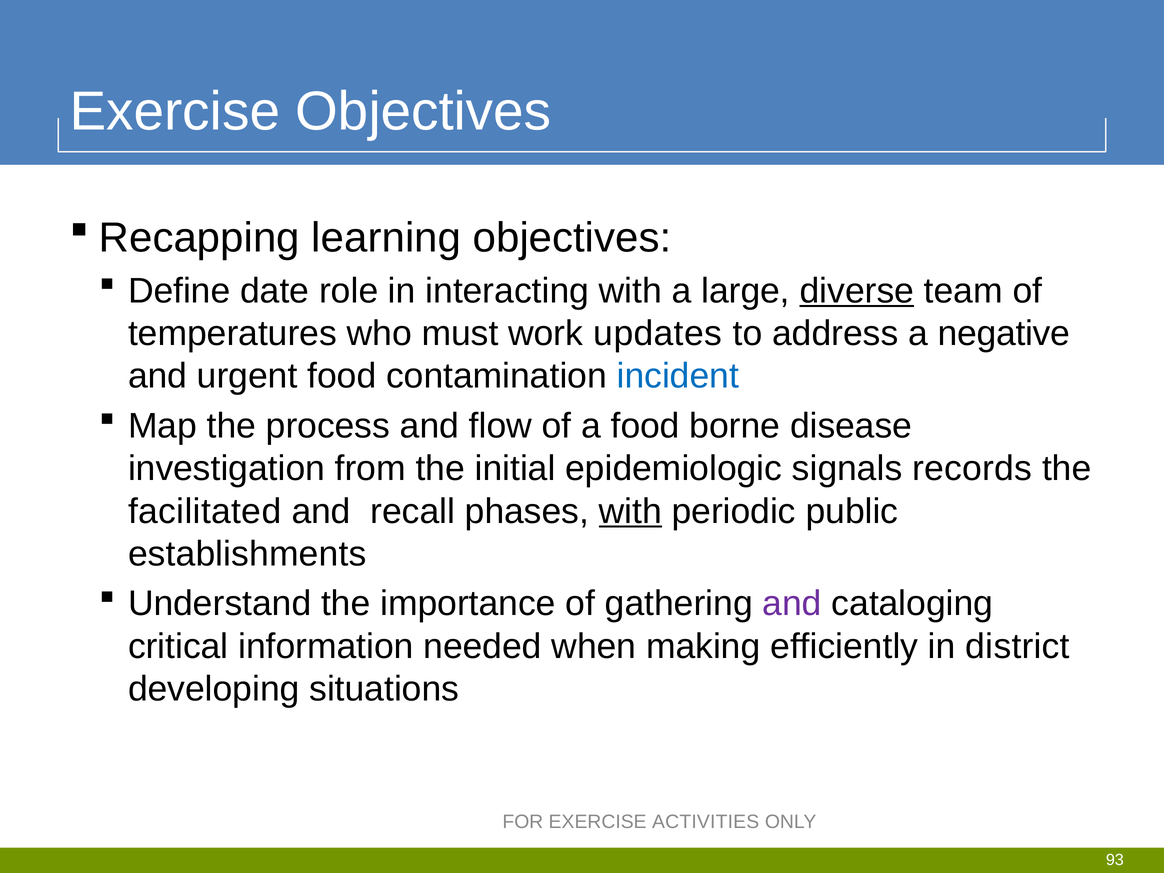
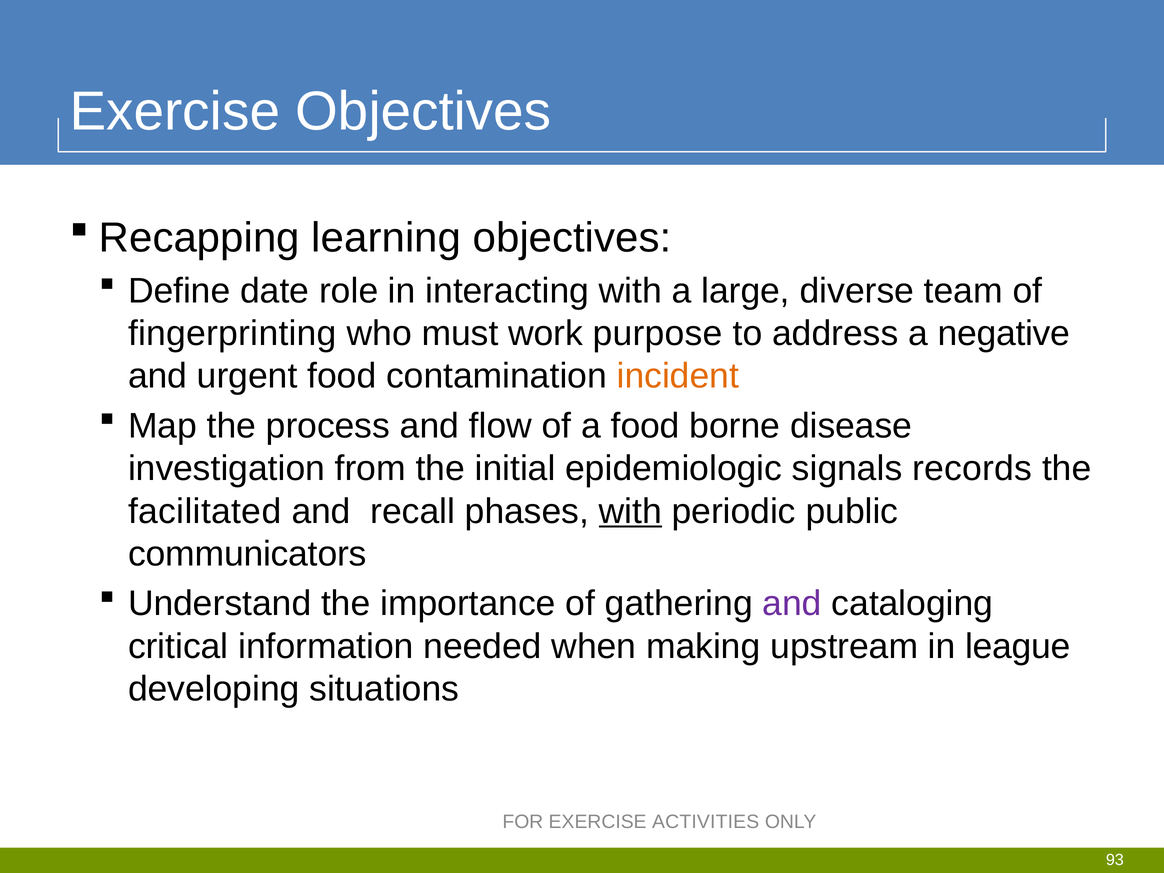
diverse underline: present -> none (857, 291)
temperatures: temperatures -> fingerprinting (232, 334)
updates: updates -> purpose (658, 334)
incident colour: blue -> orange (678, 376)
establishments: establishments -> communicators (247, 554)
efficiently: efficiently -> upstream (844, 646)
district: district -> league (1018, 646)
